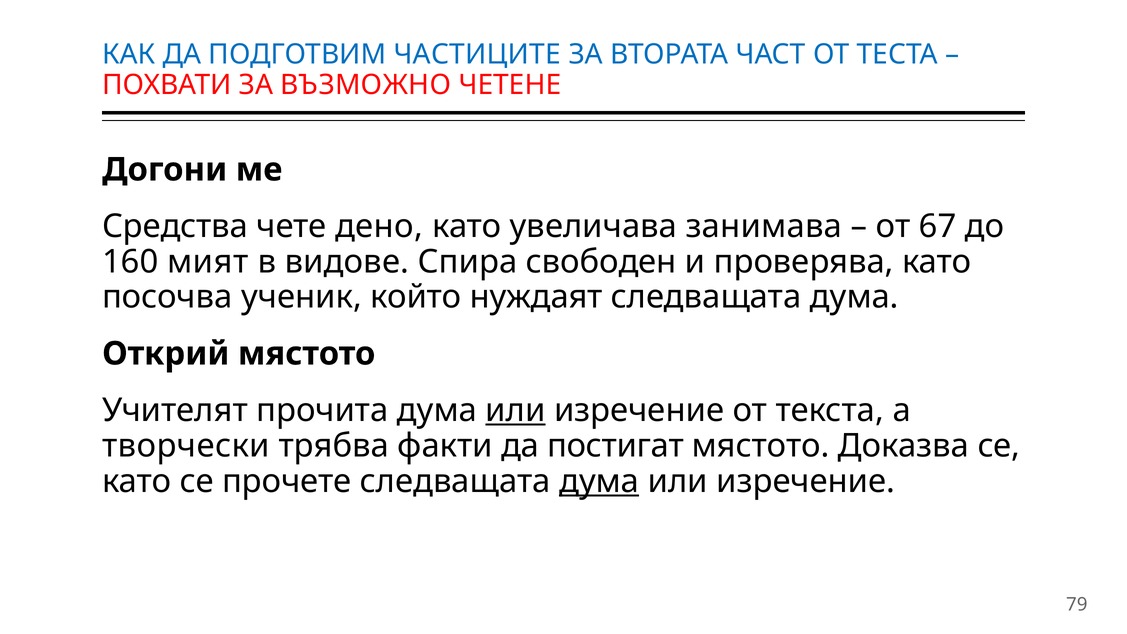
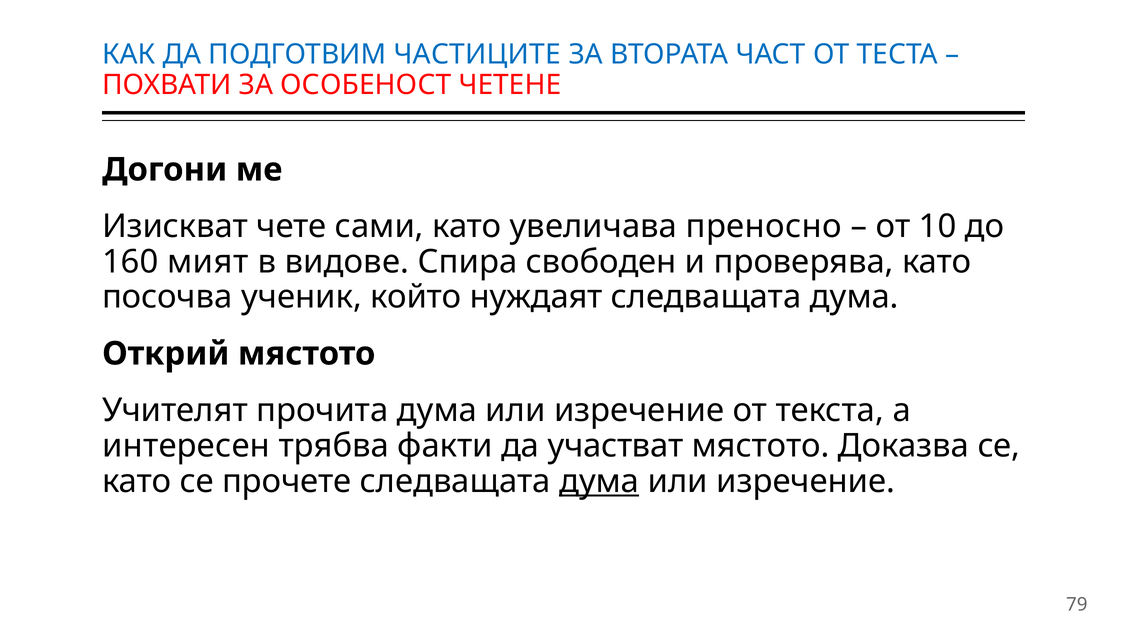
ВЪЗМОЖНО: ВЪЗМОЖНО -> ОСОБЕНОСТ (366, 85)
Средства: Средства -> Изискват (175, 226)
дено: дено -> сами (379, 226)
занимава: занимава -> преносно (764, 226)
67: 67 -> 10 (938, 226)
или underline: present -> none (516, 410)
творчески: творчески -> интересен (186, 446)
постигат: постигат -> участват (616, 446)
